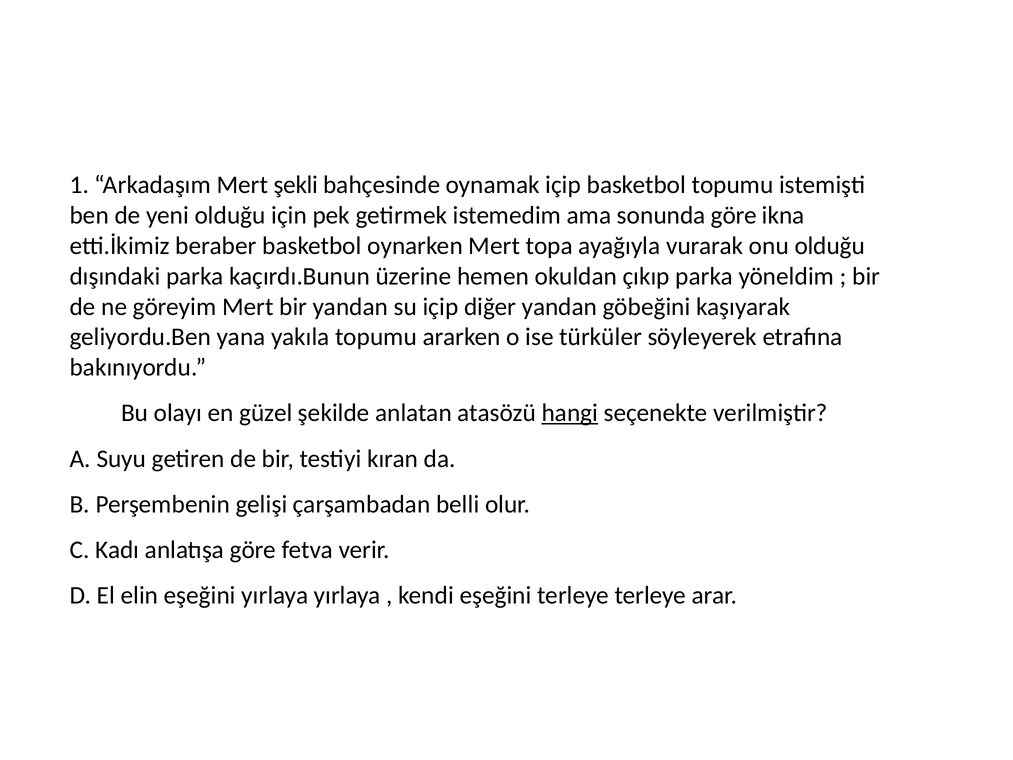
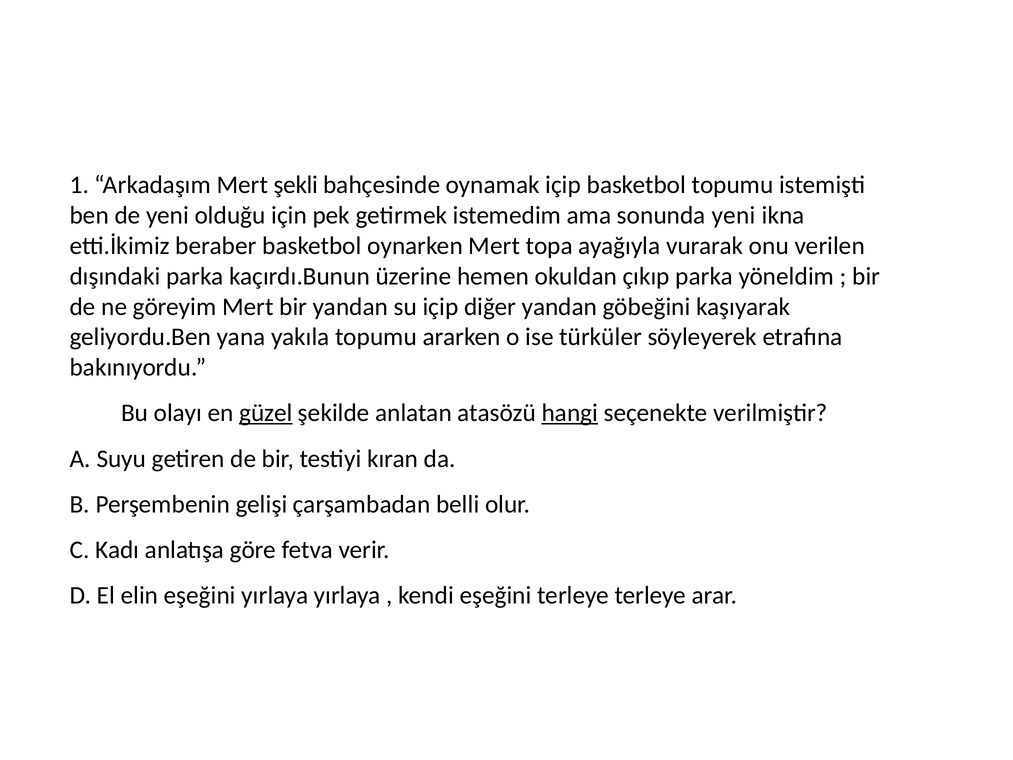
sonunda göre: göre -> yeni (734, 215)
onu olduğu: olduğu -> verilen (830, 246)
güzel underline: none -> present (266, 413)
